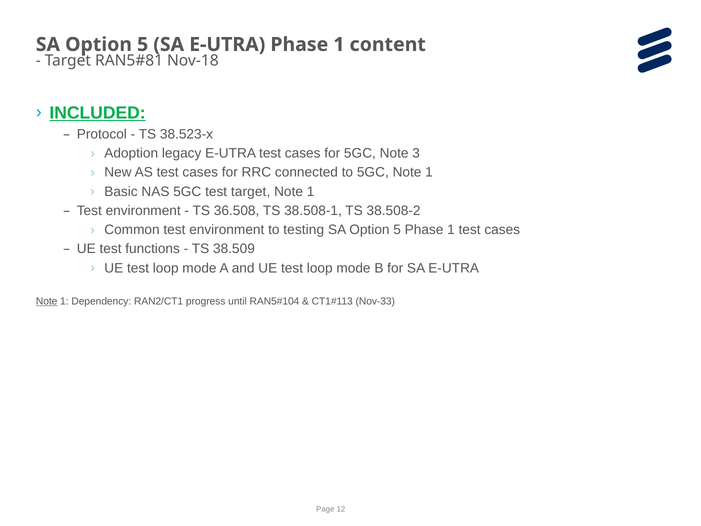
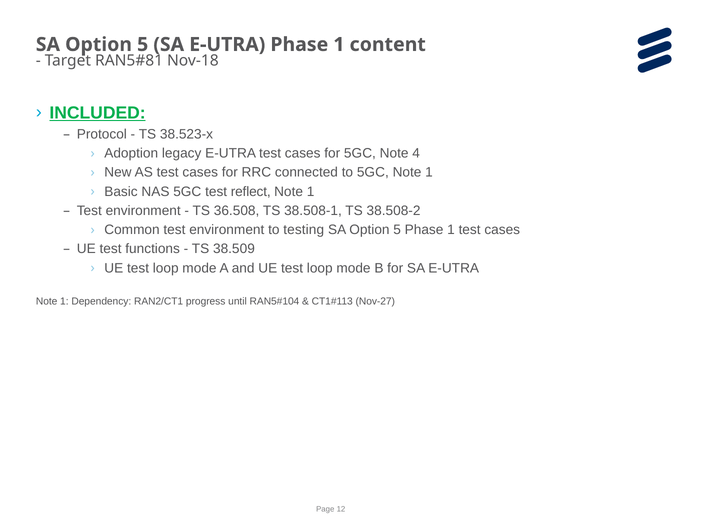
3: 3 -> 4 (416, 153)
test target: target -> reflect (251, 192)
Note underline: present -> none (47, 301)
Nov-33: Nov-33 -> Nov-27 (375, 301)
